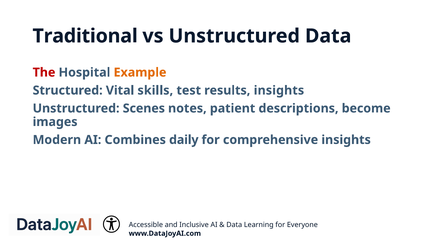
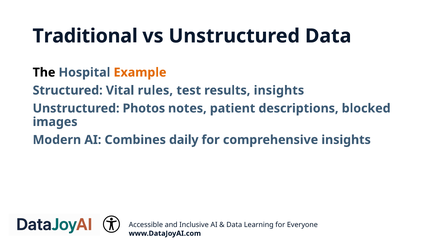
The colour: red -> black (44, 72)
skills: skills -> rules (155, 90)
Scenes: Scenes -> Photos (144, 108)
become: become -> blocked (366, 108)
